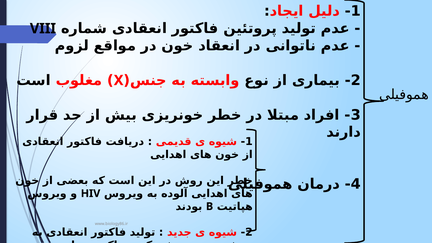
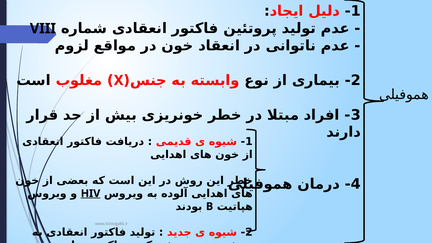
HIV underline: none -> present (91, 193)
